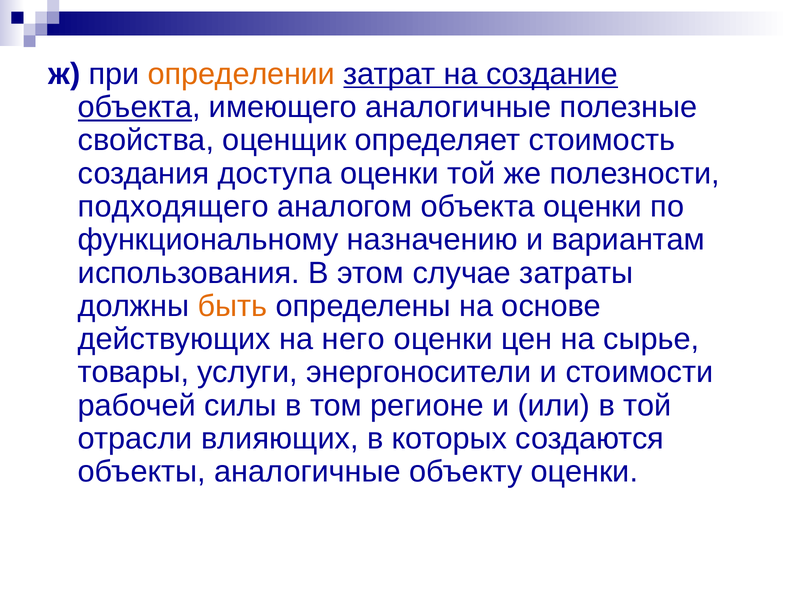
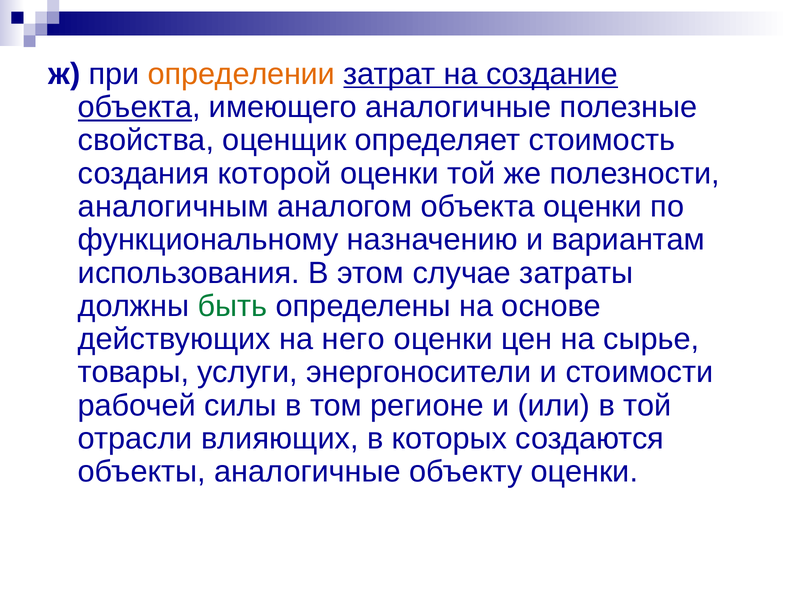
доступа: доступа -> которой (275, 173)
подходящего: подходящего -> аналогичным (173, 206)
быть colour: orange -> green (233, 306)
